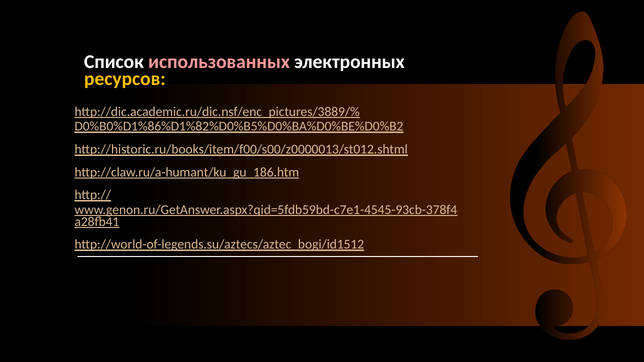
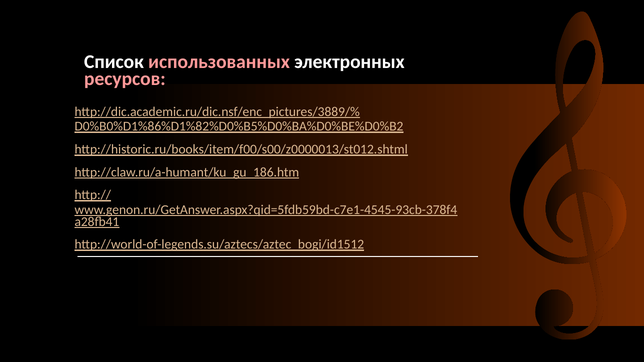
ресурсов colour: yellow -> pink (125, 79)
